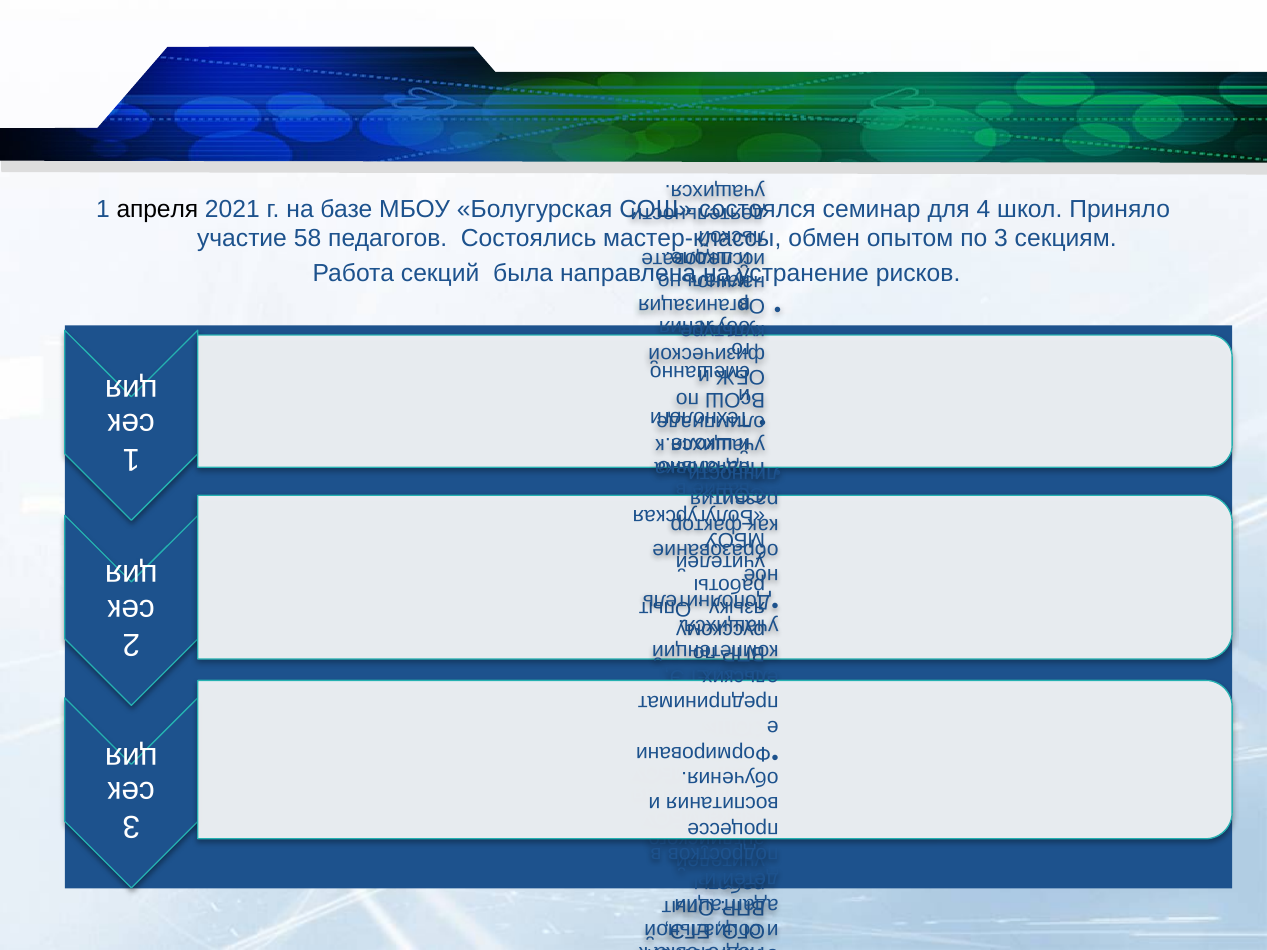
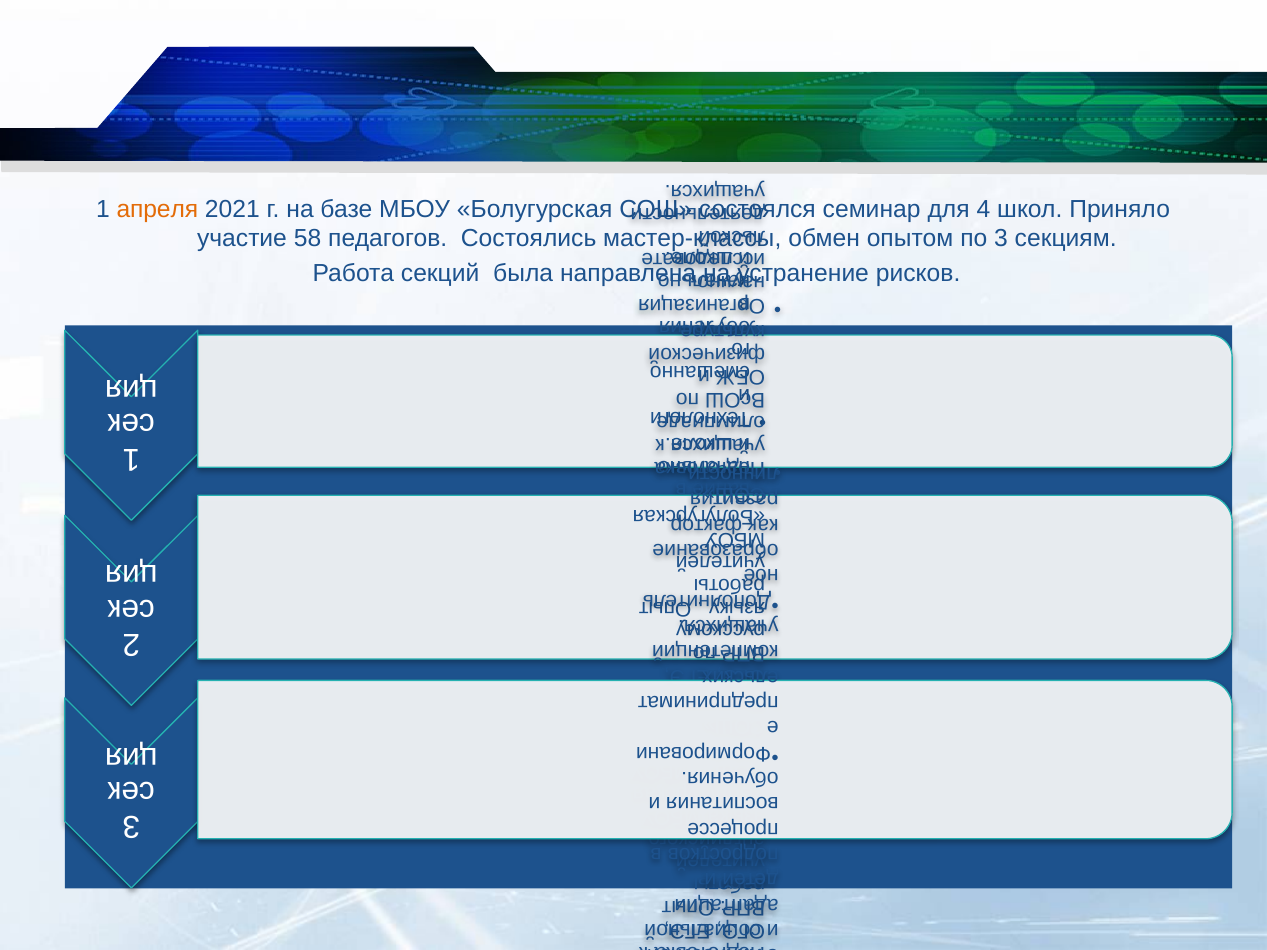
апреля colour: black -> orange (157, 209)
